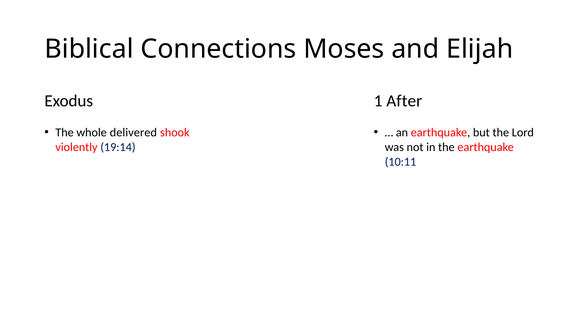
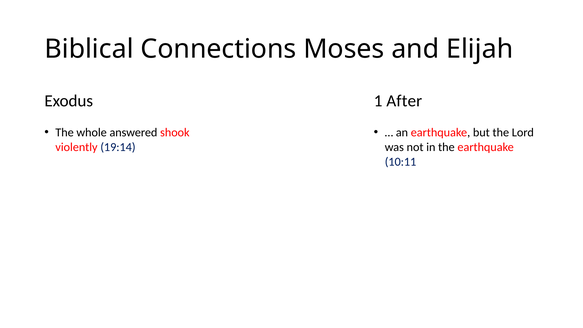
delivered: delivered -> answered (133, 133)
